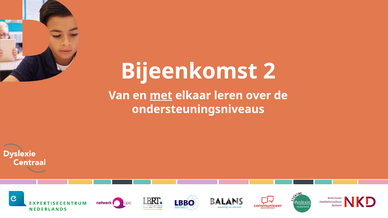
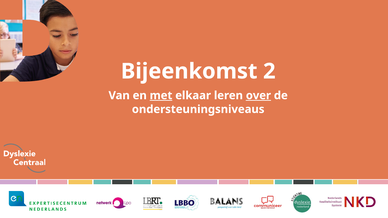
over underline: none -> present (258, 96)
